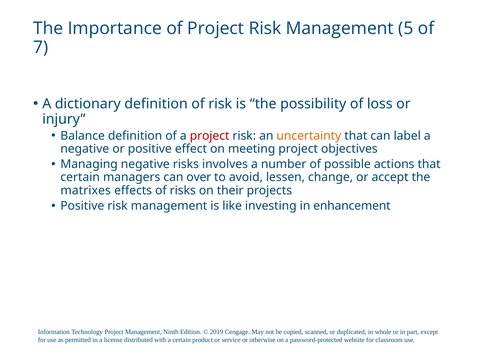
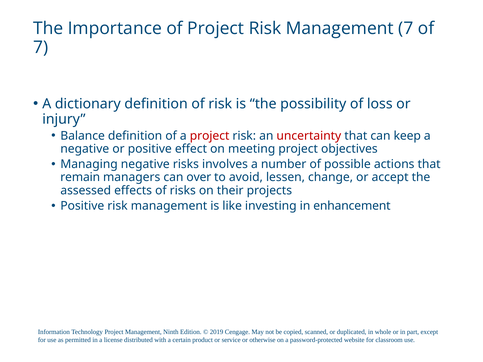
Management 5: 5 -> 7 (406, 29)
uncertainty colour: orange -> red (309, 136)
label: label -> keep (407, 136)
certain: certain -> remain (80, 177)
matrixes: matrixes -> assessed (86, 191)
